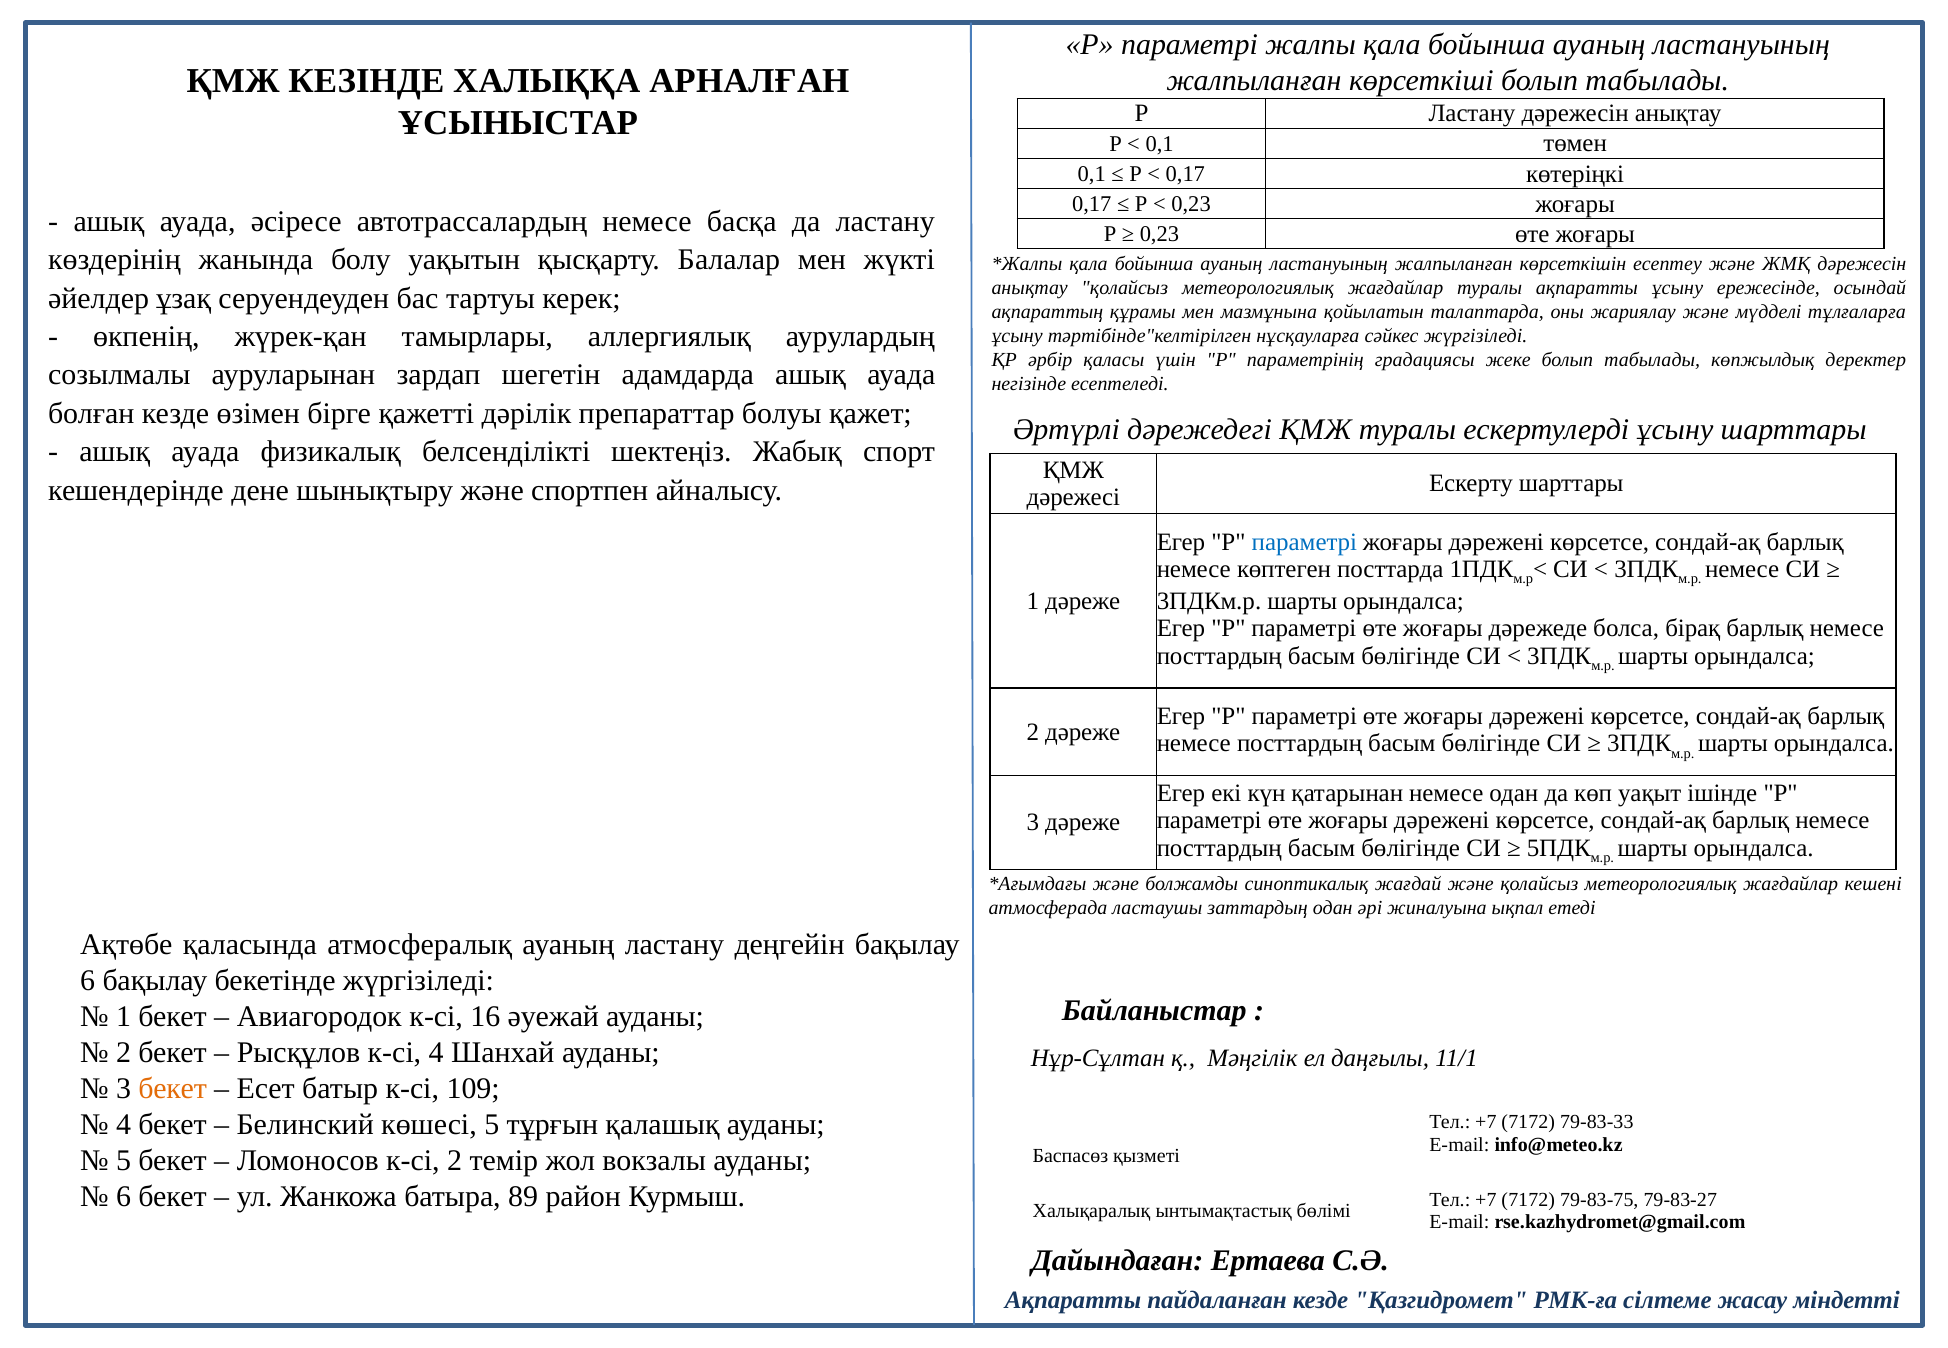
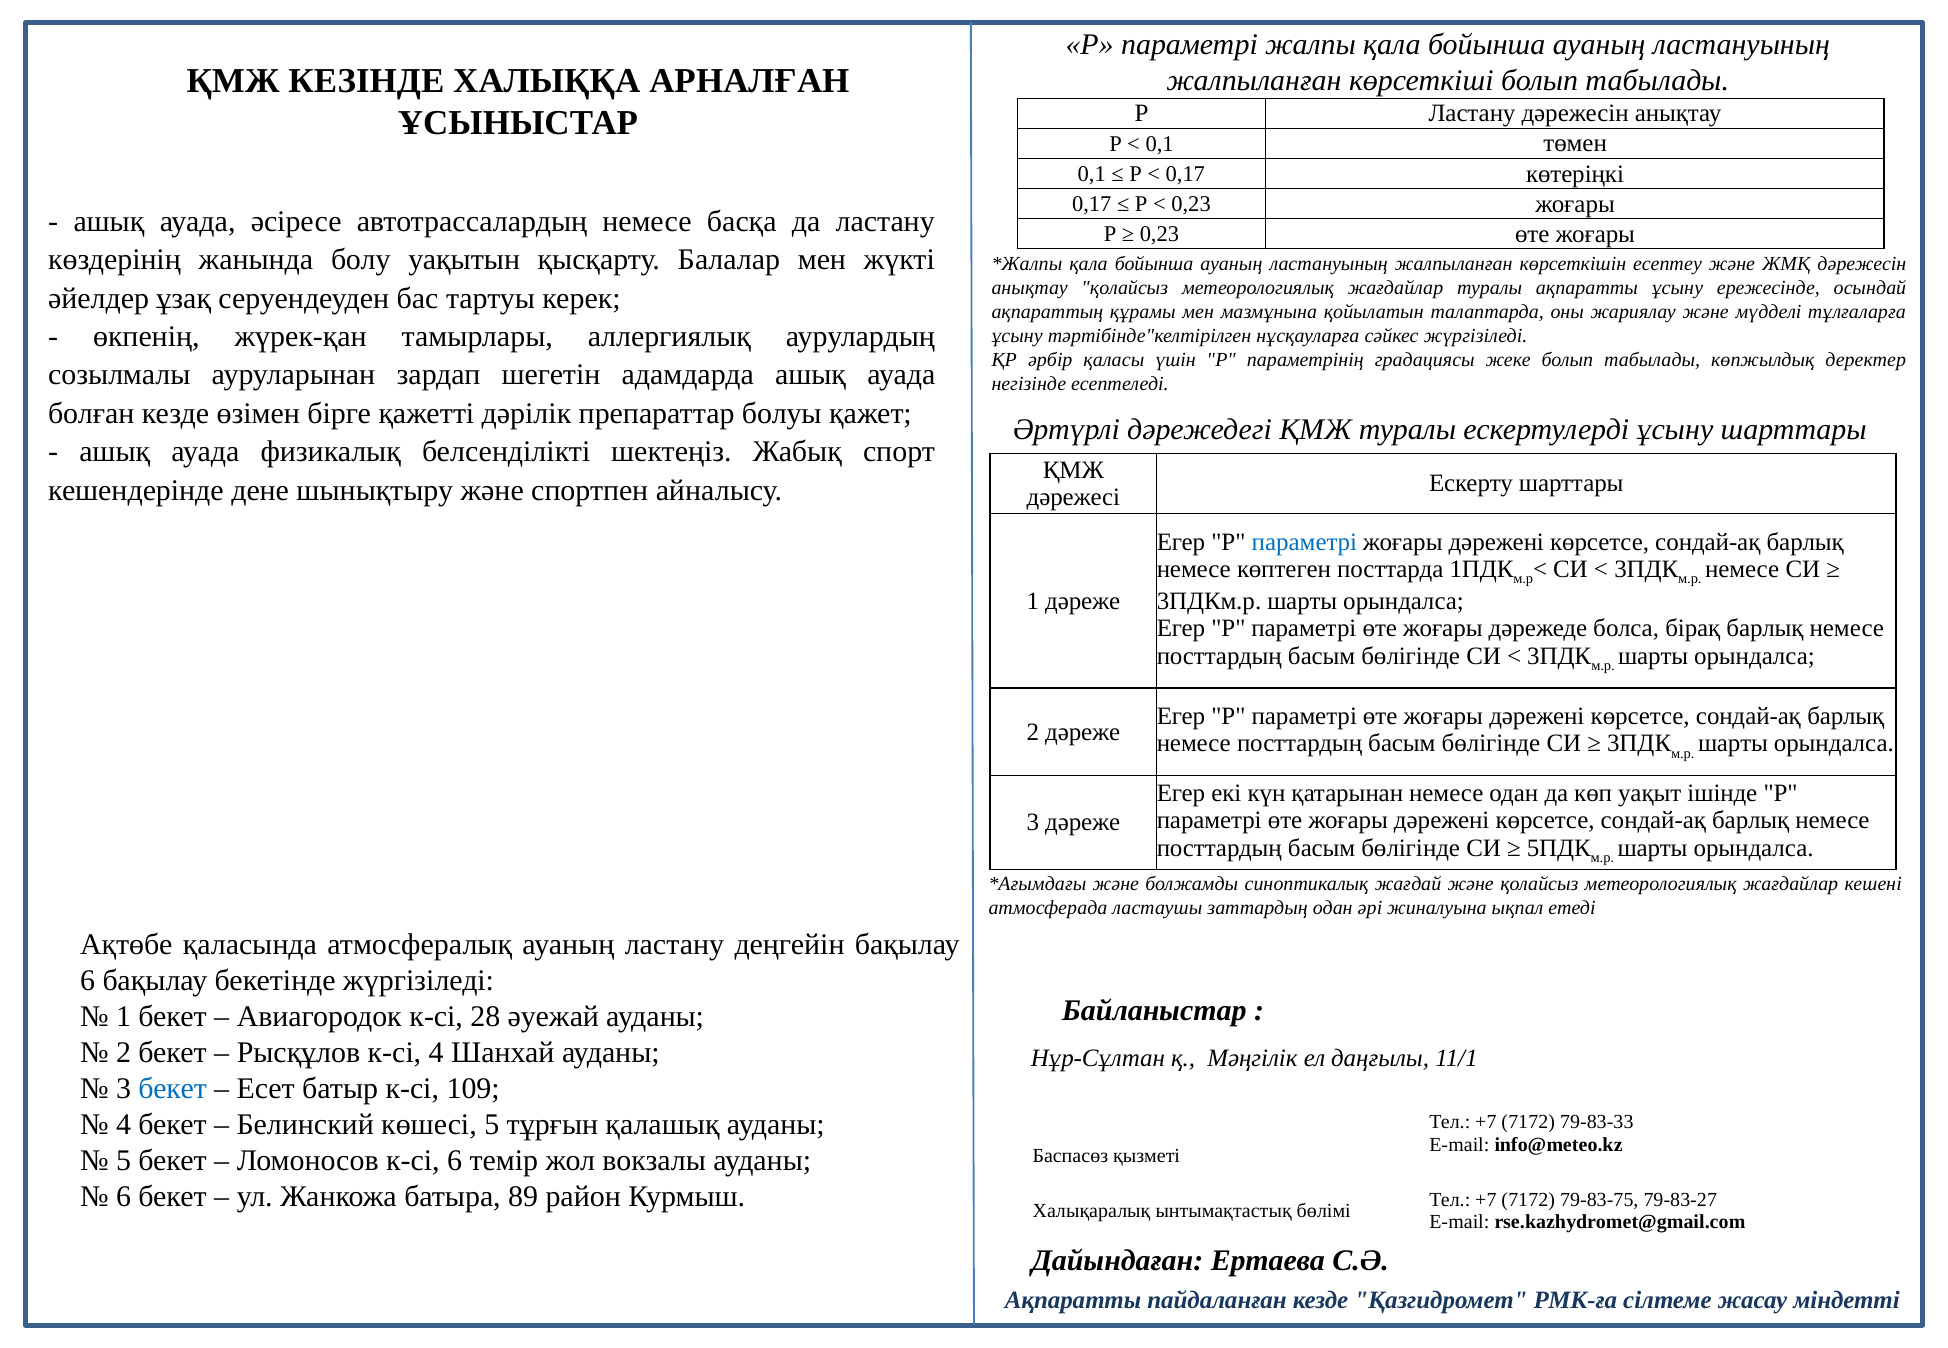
16: 16 -> 28 (485, 1017)
бекет colour: orange -> blue (173, 1089)
к-сі 2: 2 -> 6 (455, 1161)
